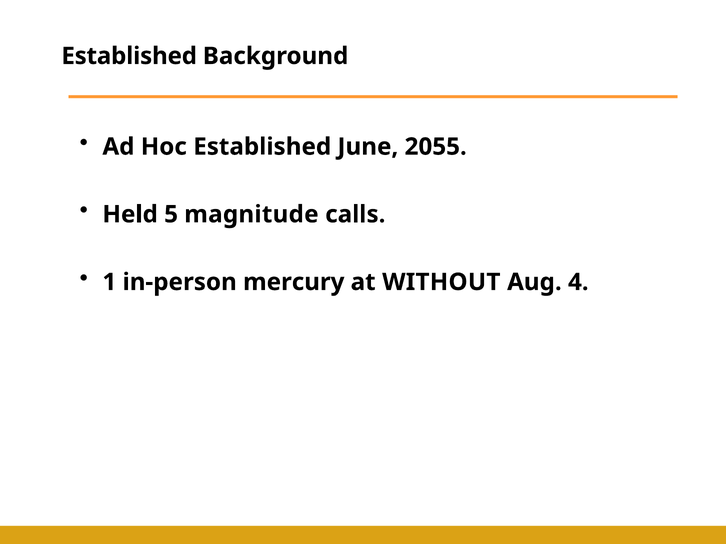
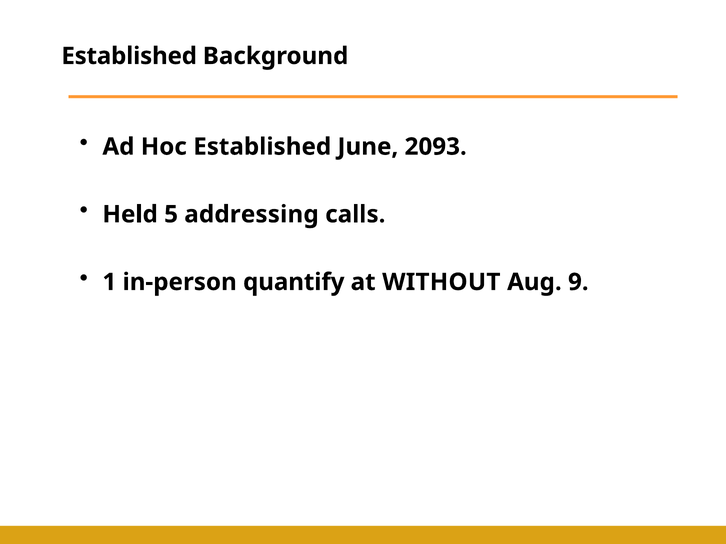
2055: 2055 -> 2093 (436, 147)
magnitude: magnitude -> addressing (251, 215)
mercury: mercury -> quantify (294, 282)
4: 4 -> 9 (578, 282)
